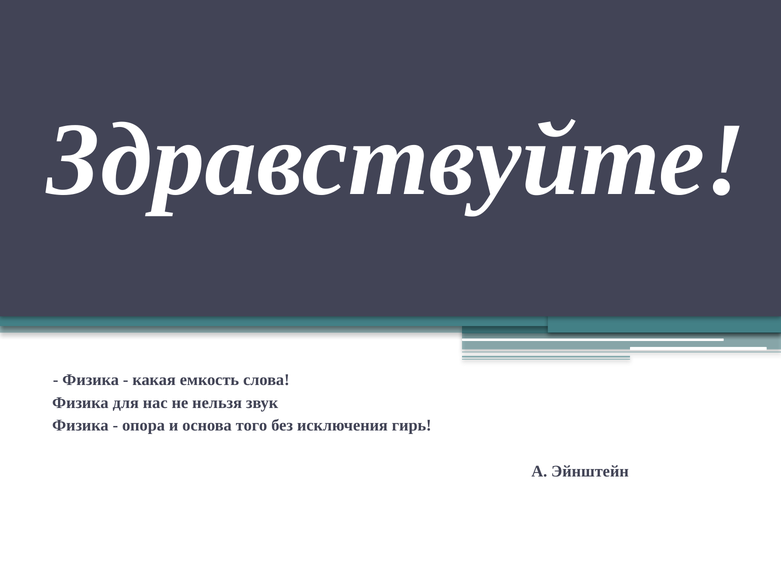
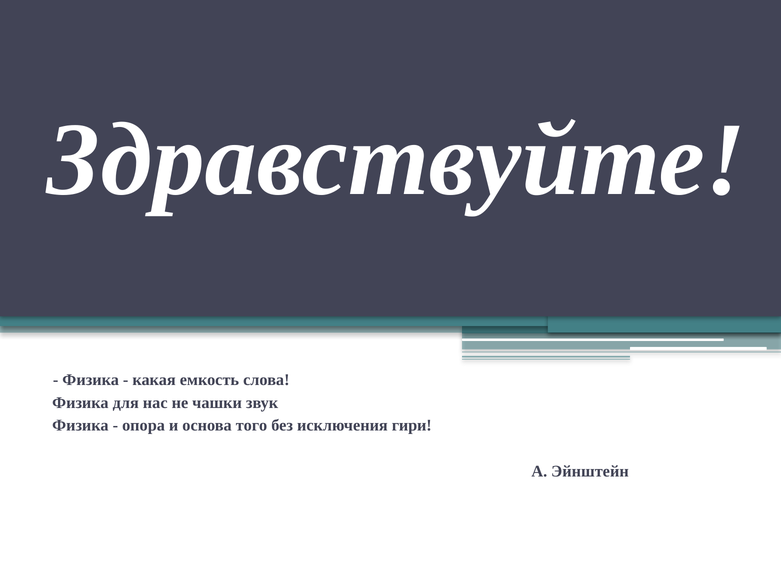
нельзя: нельзя -> чашки (217, 403)
гирь: гирь -> гири (412, 425)
